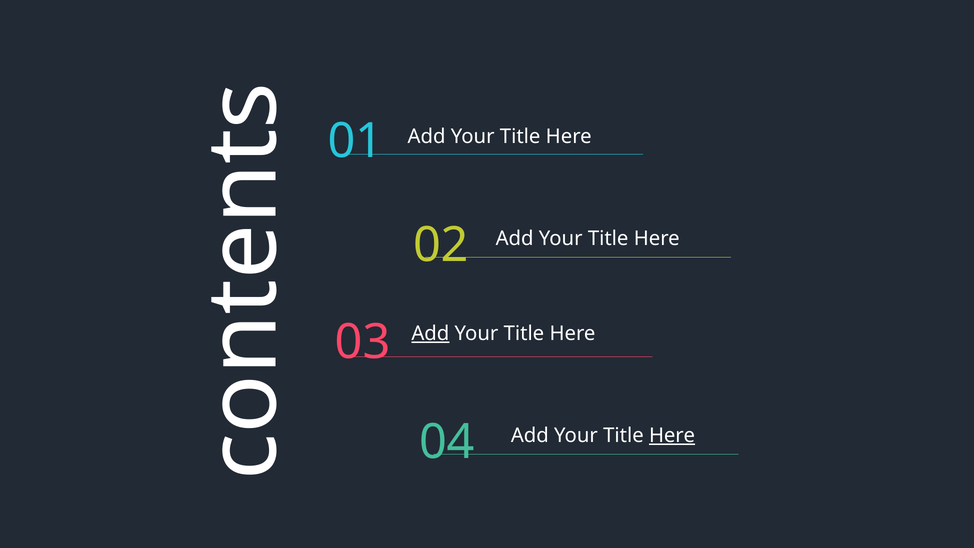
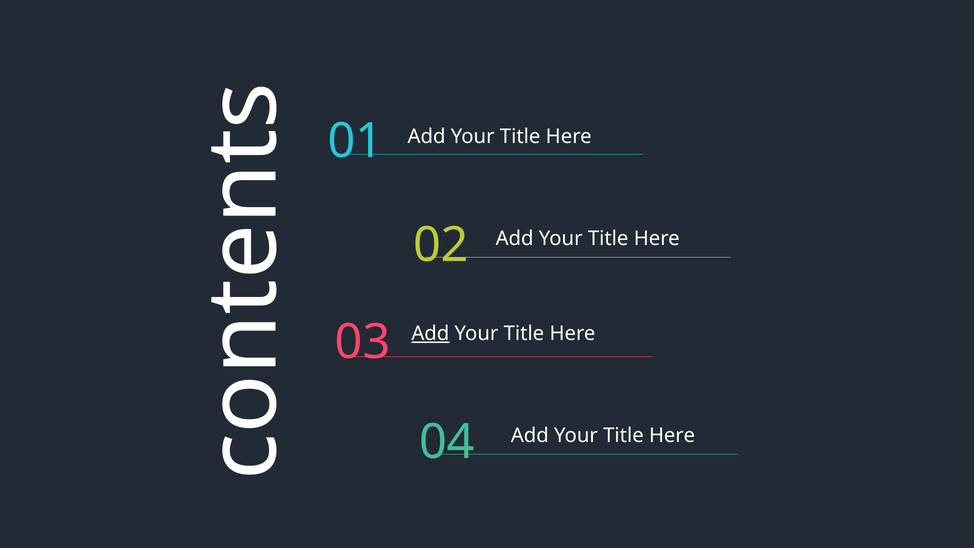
Here underline: present -> none (672, 435)
